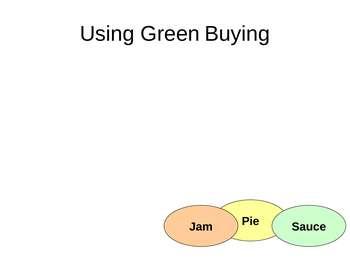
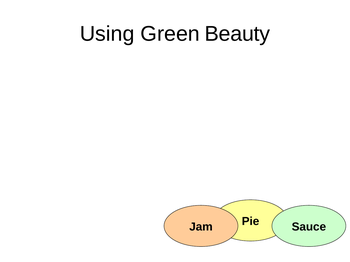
Buying: Buying -> Beauty (237, 34)
